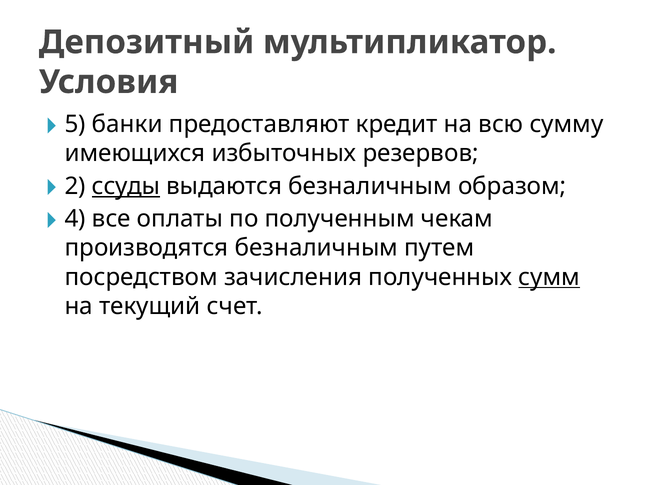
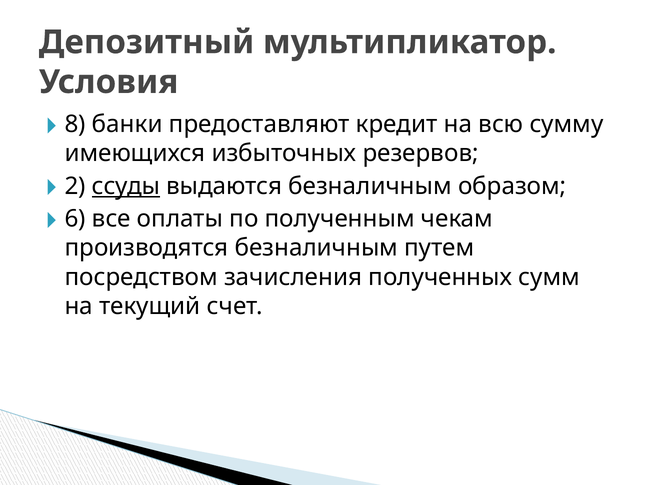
5: 5 -> 8 (75, 124)
4: 4 -> 6 (75, 219)
сумм underline: present -> none (549, 277)
